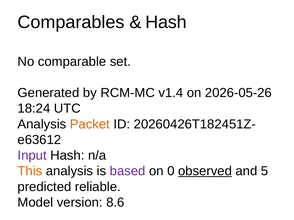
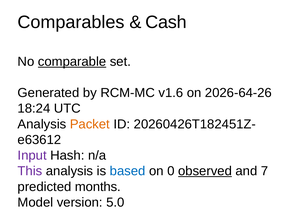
Hash: Hash -> Cash (166, 22)
comparable underline: none -> present (72, 62)
v1.4: v1.4 -> v1.6 (171, 93)
2026-05-26: 2026-05-26 -> 2026-64-26 (238, 93)
This colour: orange -> purple (30, 171)
based colour: purple -> blue (128, 171)
5: 5 -> 7 (265, 171)
reliable: reliable -> months (98, 187)
8.6: 8.6 -> 5.0 (115, 203)
